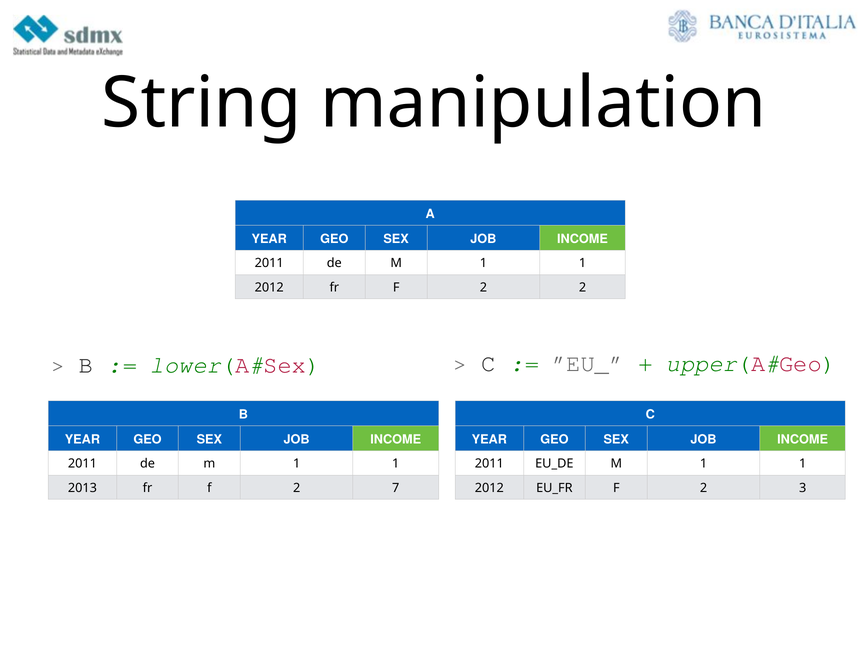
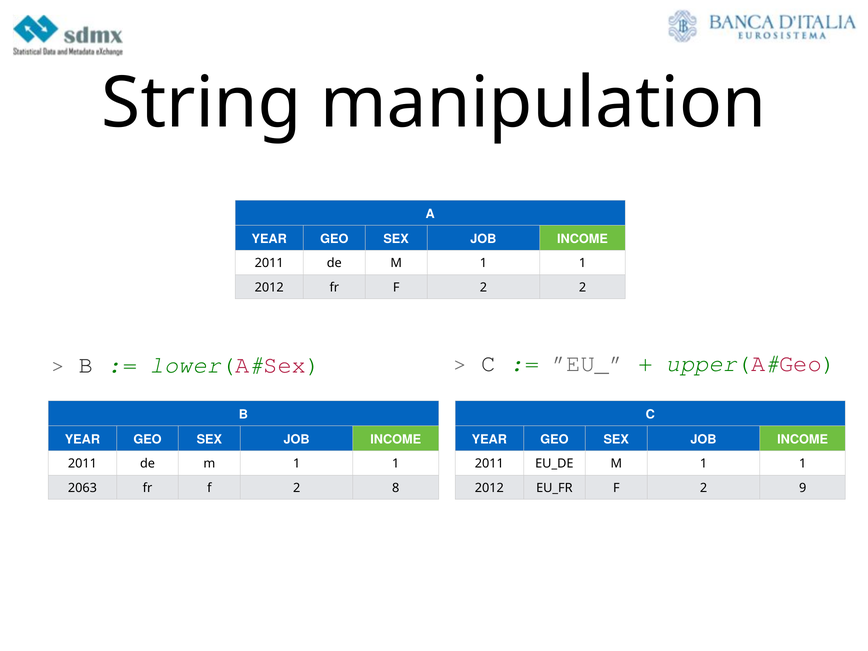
2013: 2013 -> 2063 (82, 488)
7: 7 -> 8 (396, 488)
3: 3 -> 9 (803, 488)
